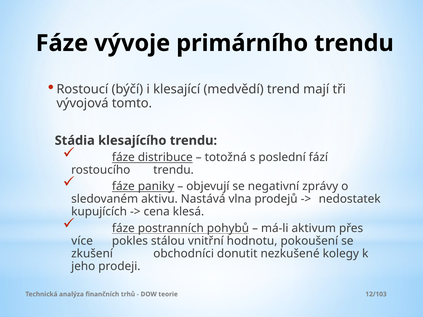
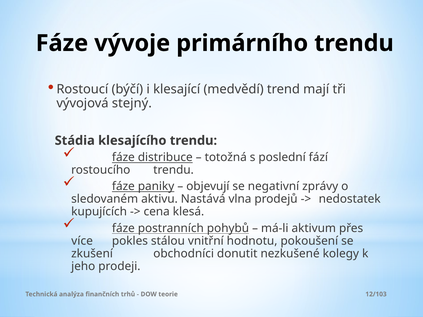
tomto: tomto -> stejný (132, 103)
